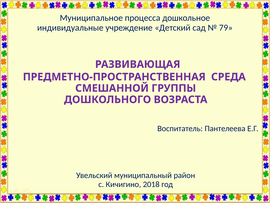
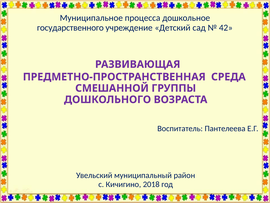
индивидуальные: индивидуальные -> государственного (70, 28)
79: 79 -> 42 (226, 28)
